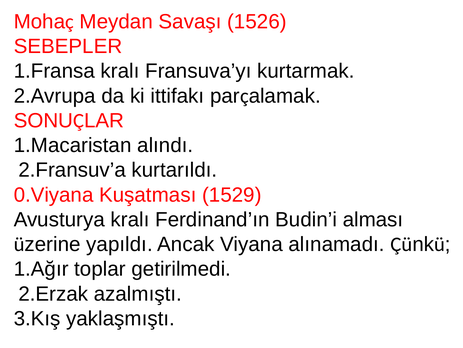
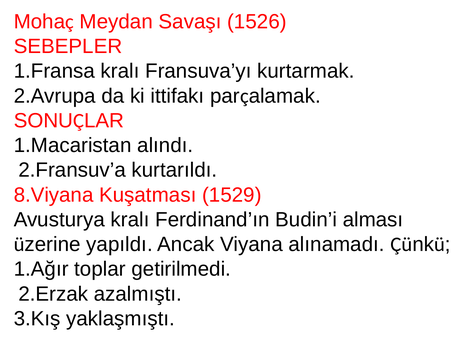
0.Viyana: 0.Viyana -> 8.Viyana (54, 194)
